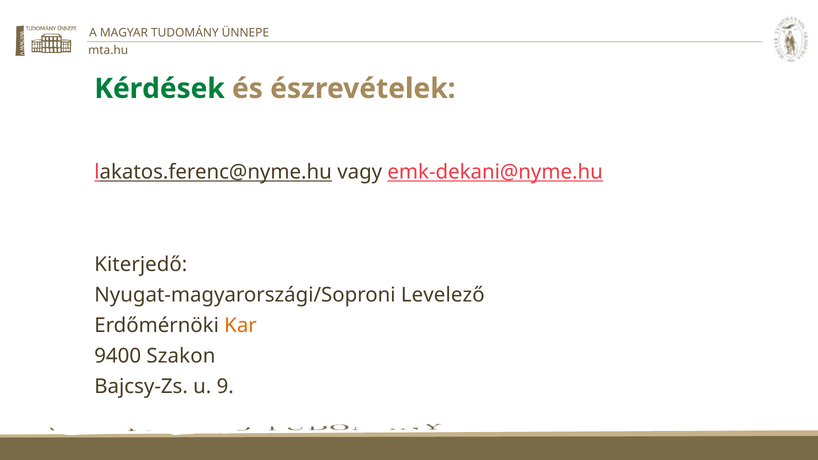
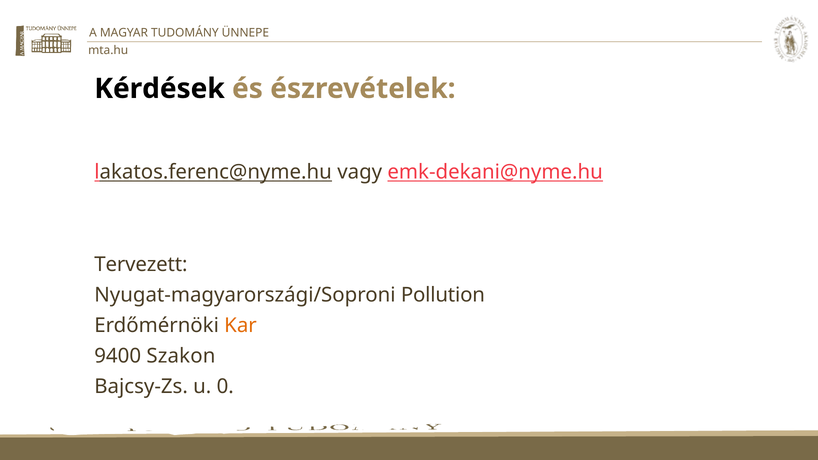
Kérdések colour: green -> black (160, 89)
Kiterjedő: Kiterjedő -> Tervezett (141, 264)
Levelező: Levelező -> Pollution (443, 295)
9: 9 -> 0 (225, 387)
